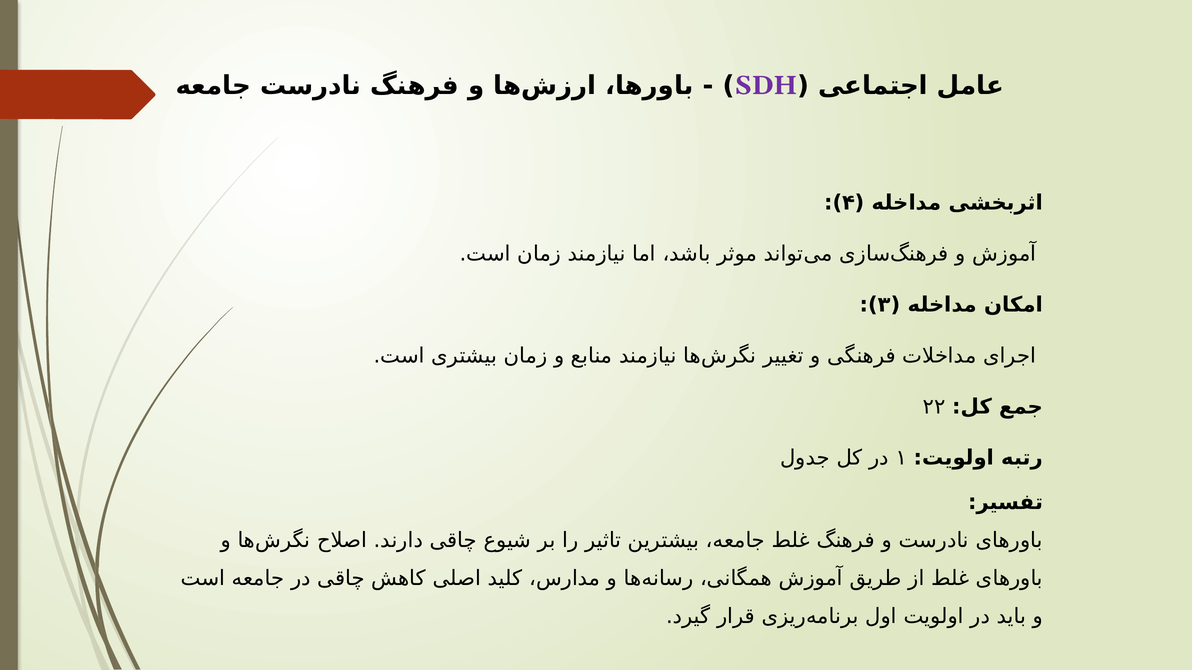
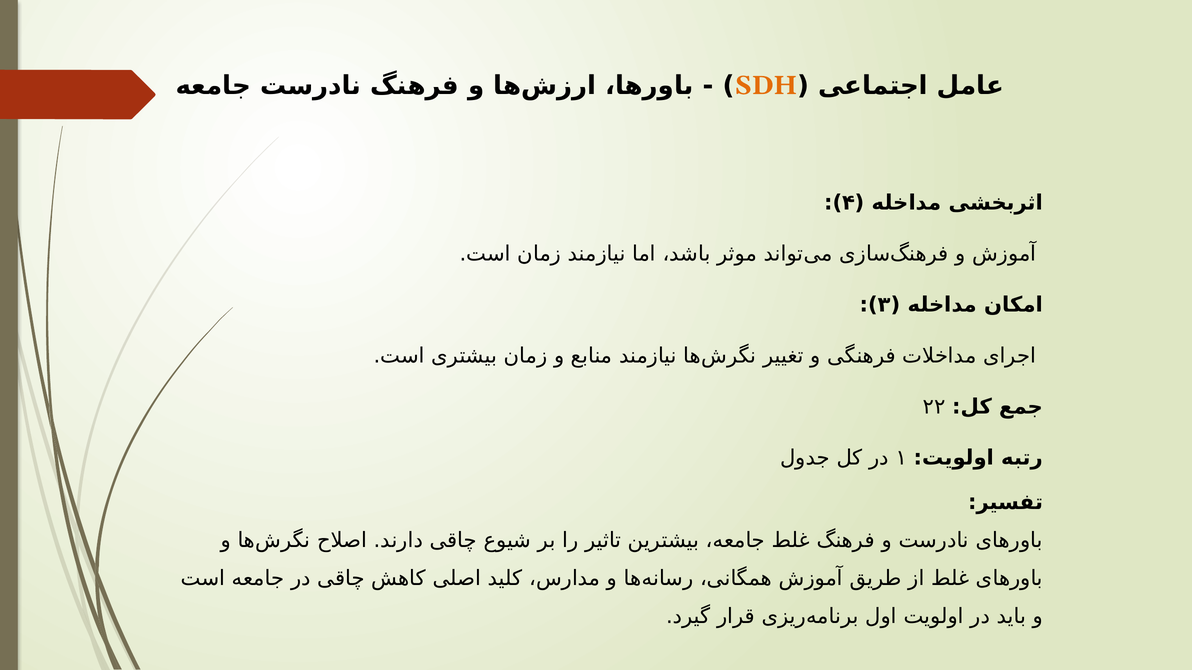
SDH colour: purple -> orange (766, 86)
